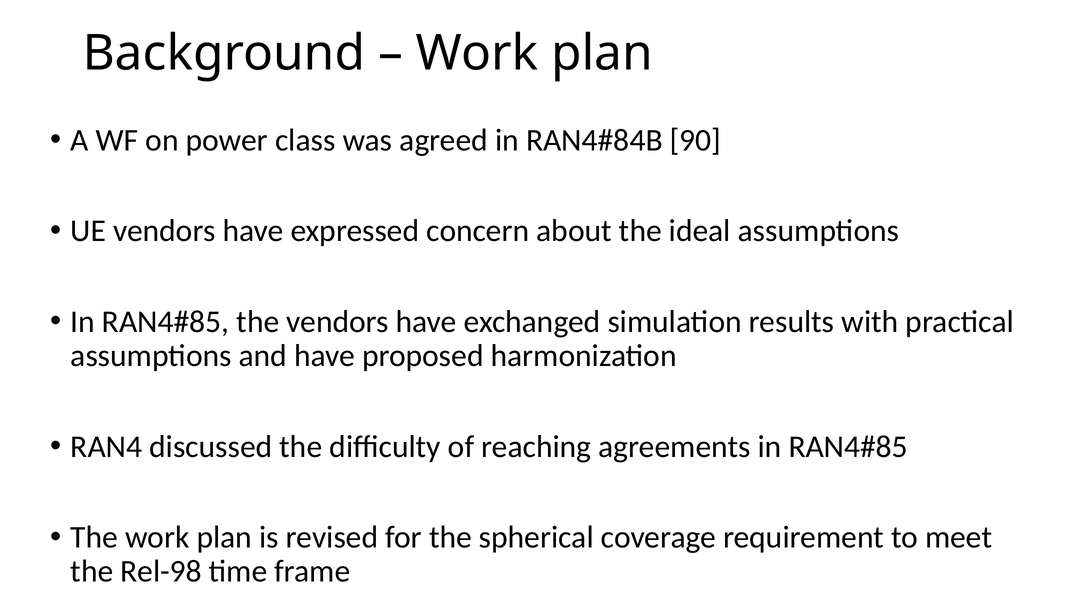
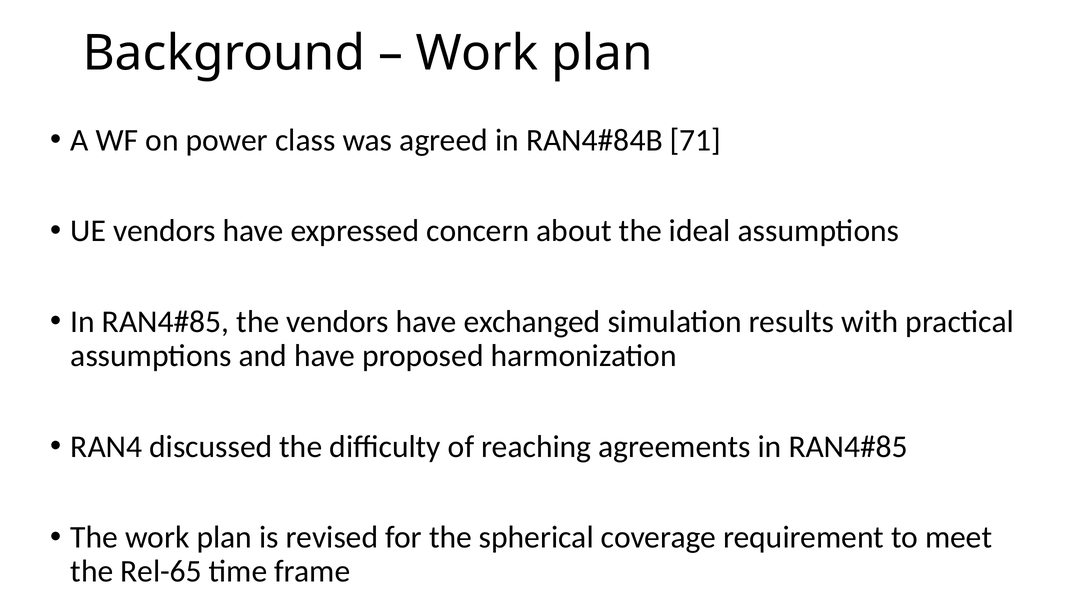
90: 90 -> 71 (695, 140)
Rel-98: Rel-98 -> Rel-65 (161, 571)
